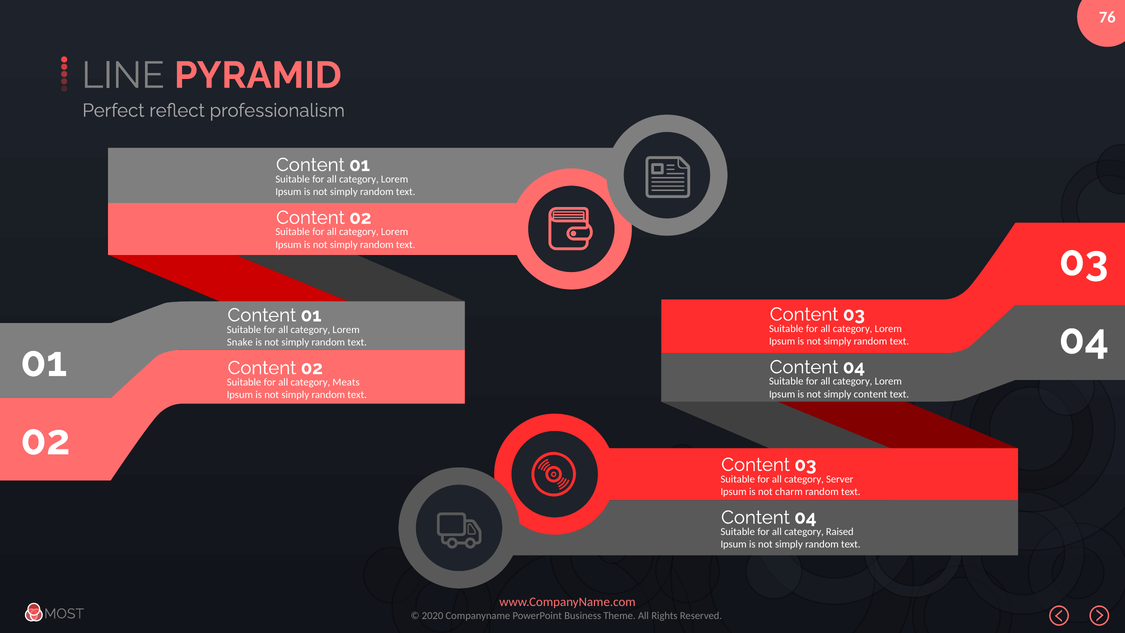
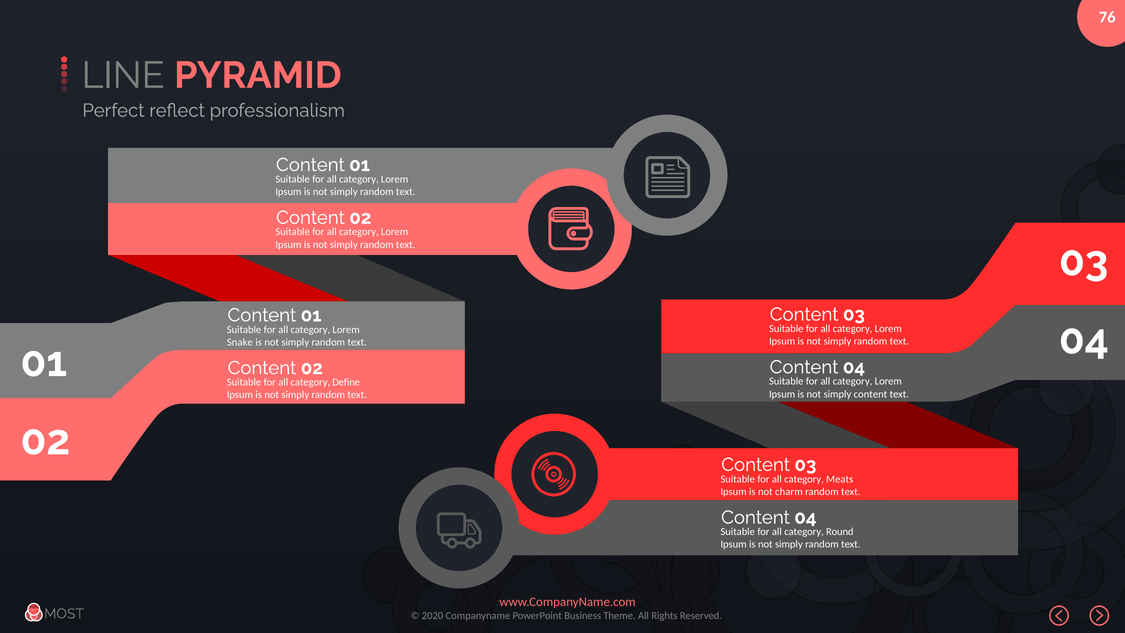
Meats: Meats -> Define (346, 382)
Server: Server -> Meats (840, 479)
Raised: Raised -> Round (840, 532)
